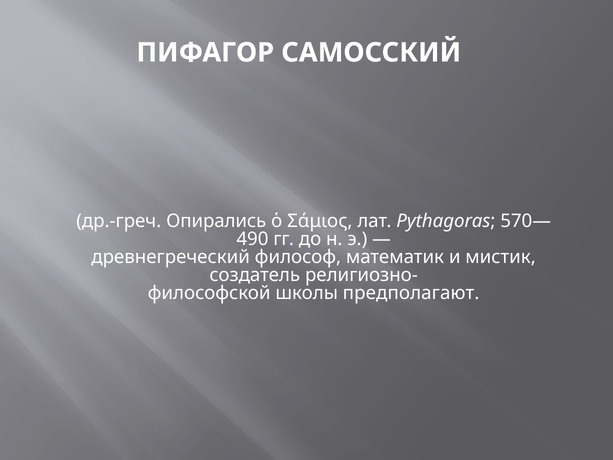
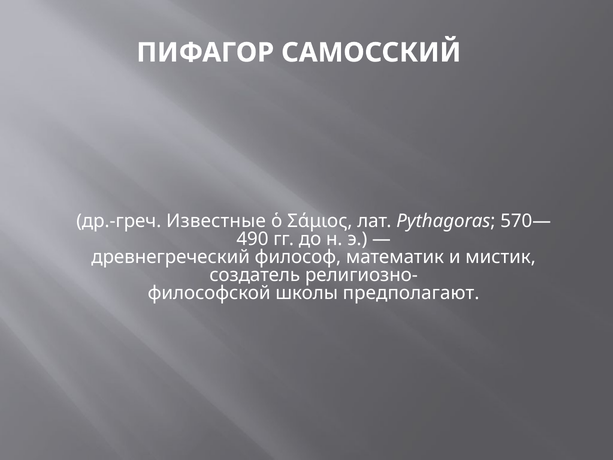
Опирались: Опирались -> Известные (216, 221)
